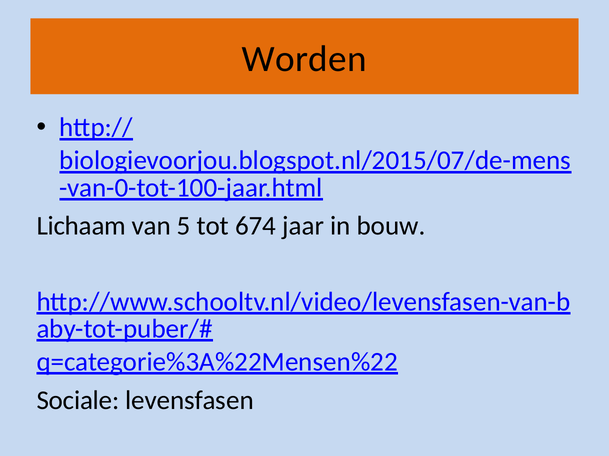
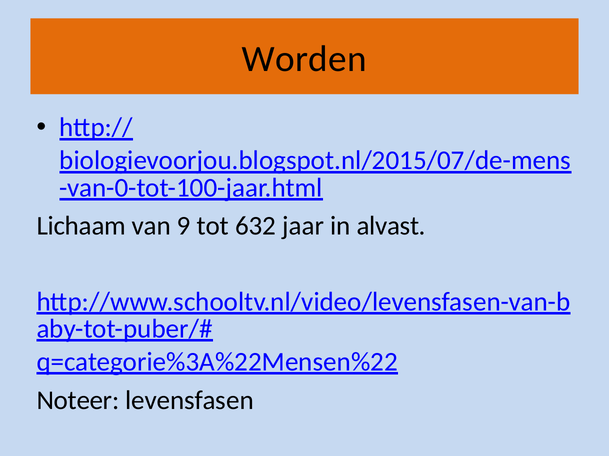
5: 5 -> 9 (184, 226)
674: 674 -> 632 (256, 226)
bouw: bouw -> alvast (391, 226)
Sociale: Sociale -> Noteer (78, 401)
